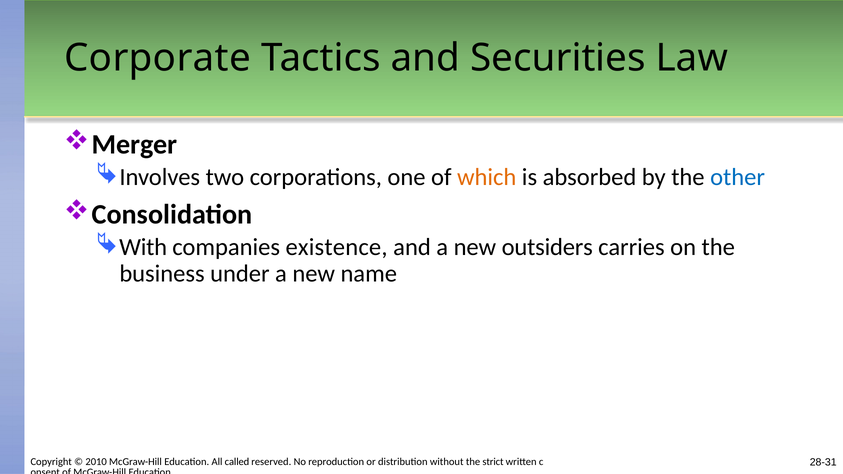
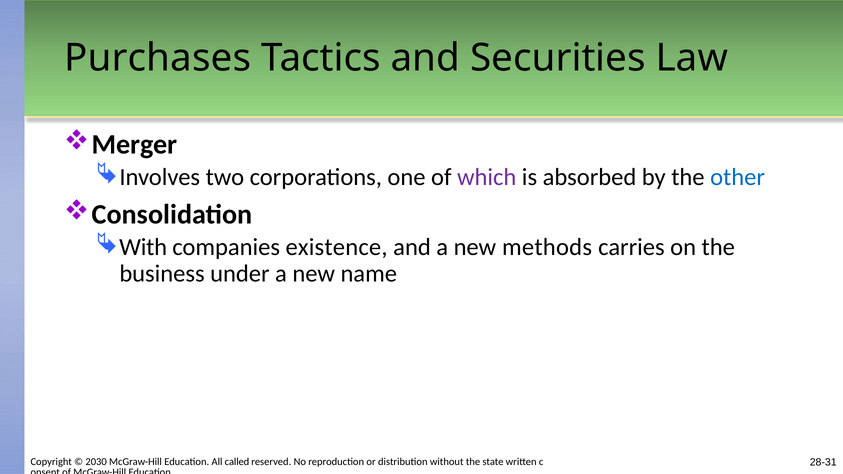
Corporate: Corporate -> Purchases (158, 58)
which colour: orange -> purple (487, 177)
outsiders: outsiders -> methods (547, 247)
2010: 2010 -> 2030 (96, 462)
strict: strict -> state (493, 462)
